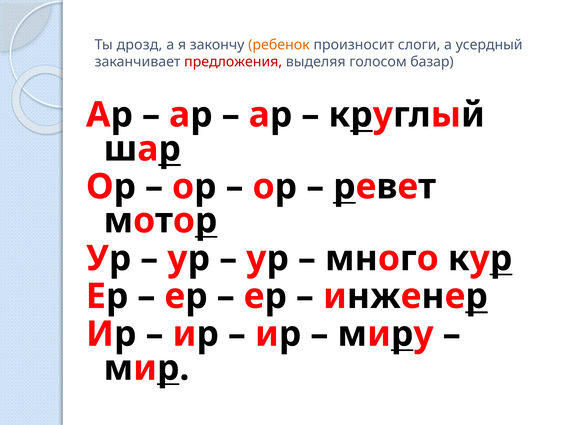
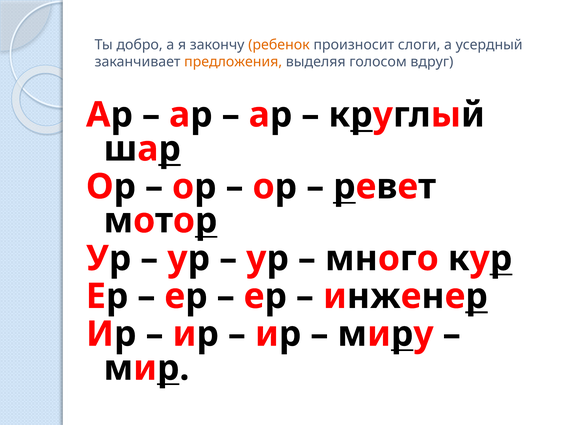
дрозд: дрозд -> добро (140, 45)
предложения colour: red -> orange (233, 62)
базар: базар -> вдруг (432, 62)
